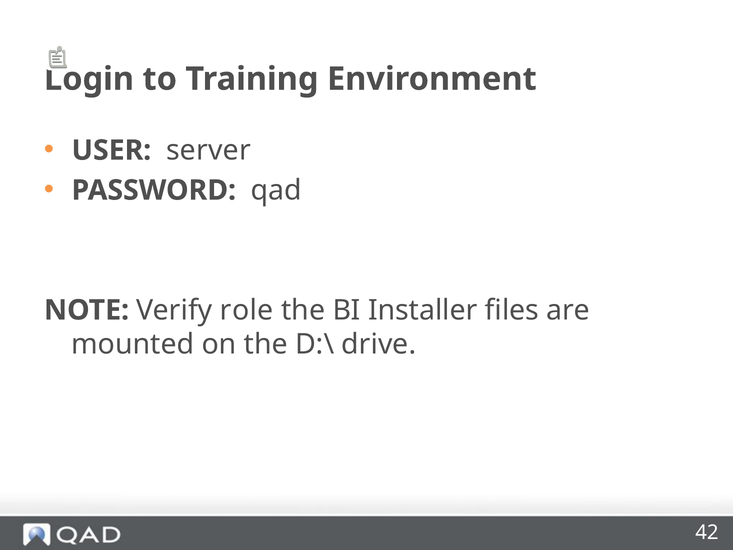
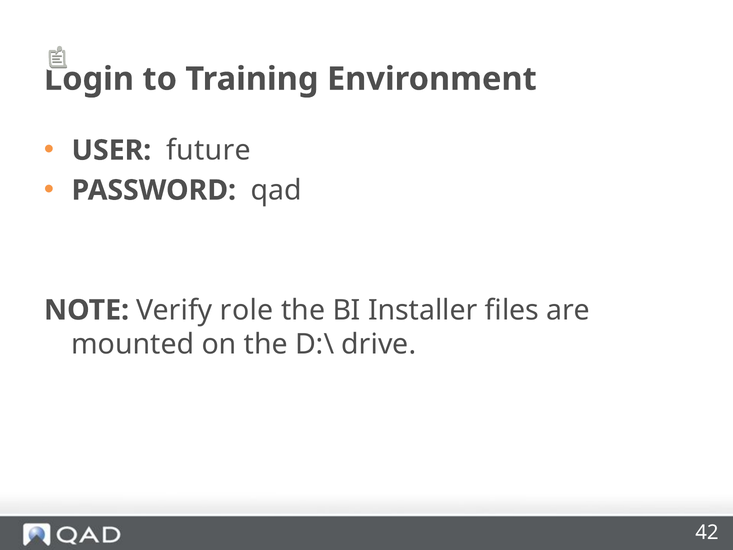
server: server -> future (208, 150)
